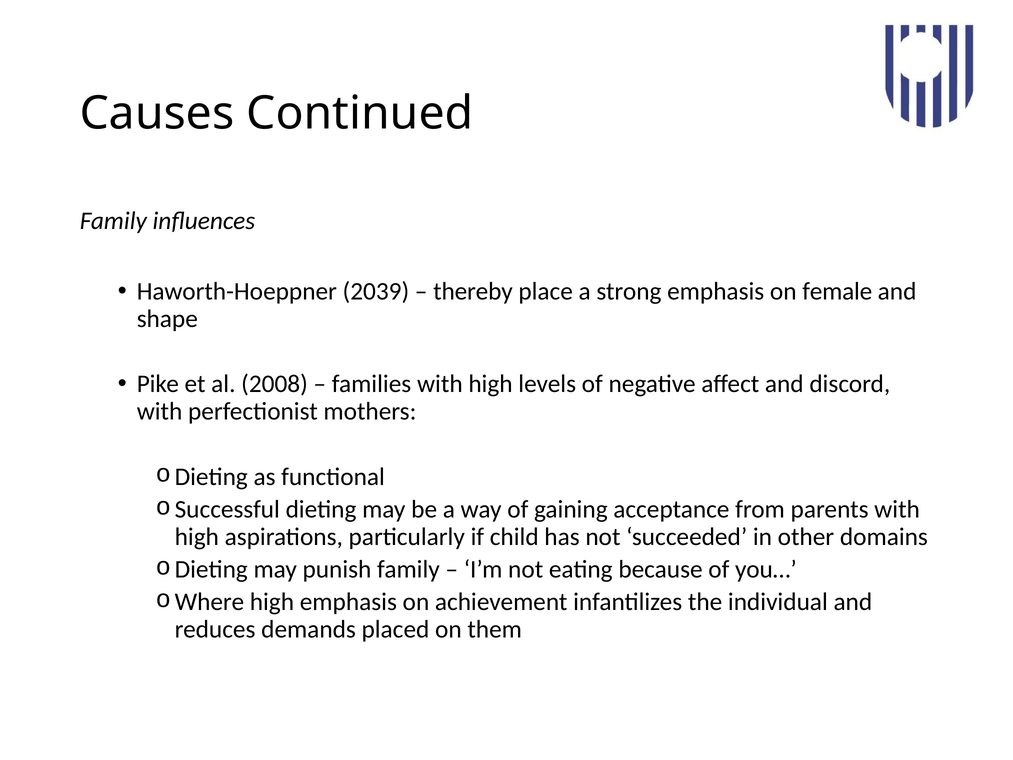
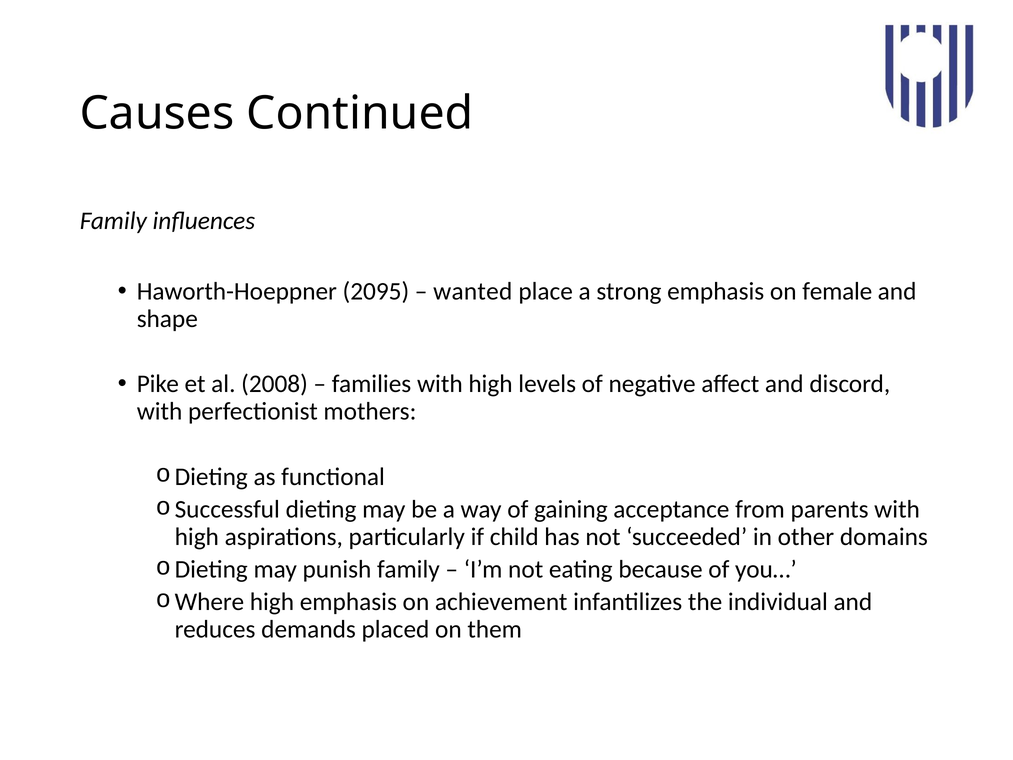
2039: 2039 -> 2095 (376, 291)
thereby: thereby -> wanted (473, 291)
